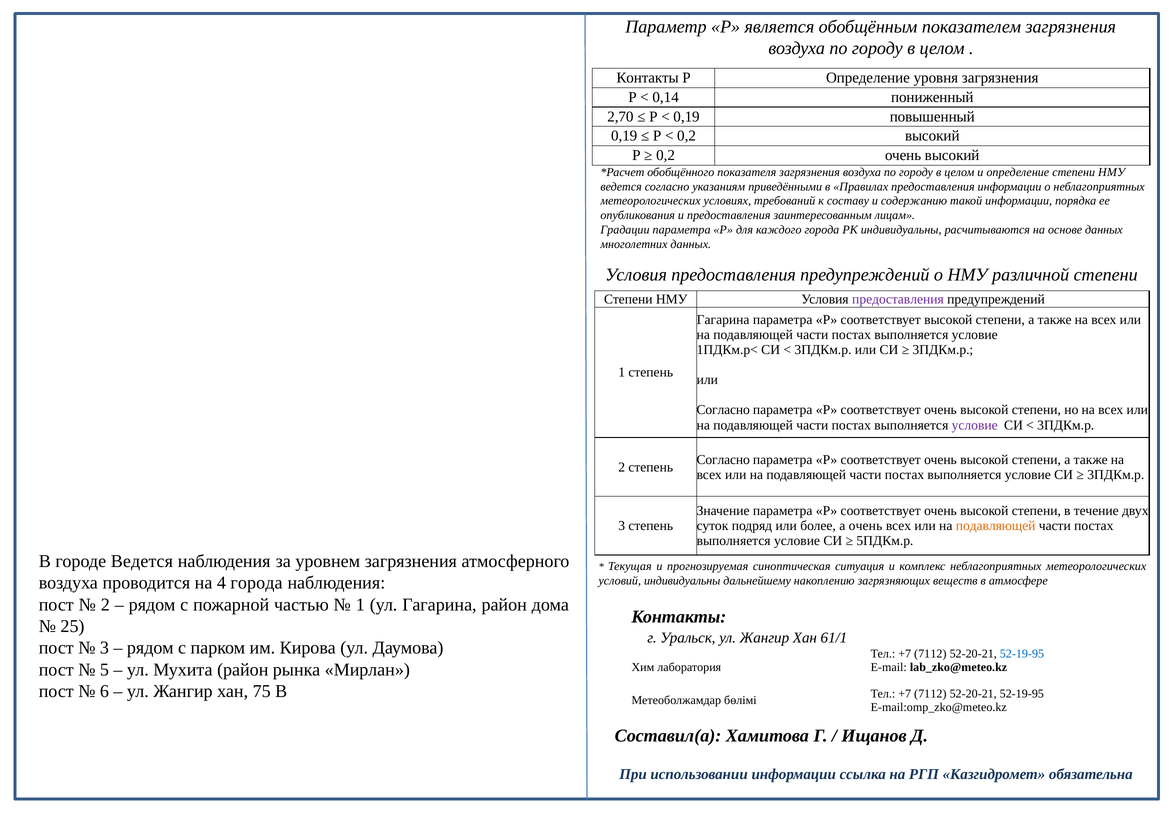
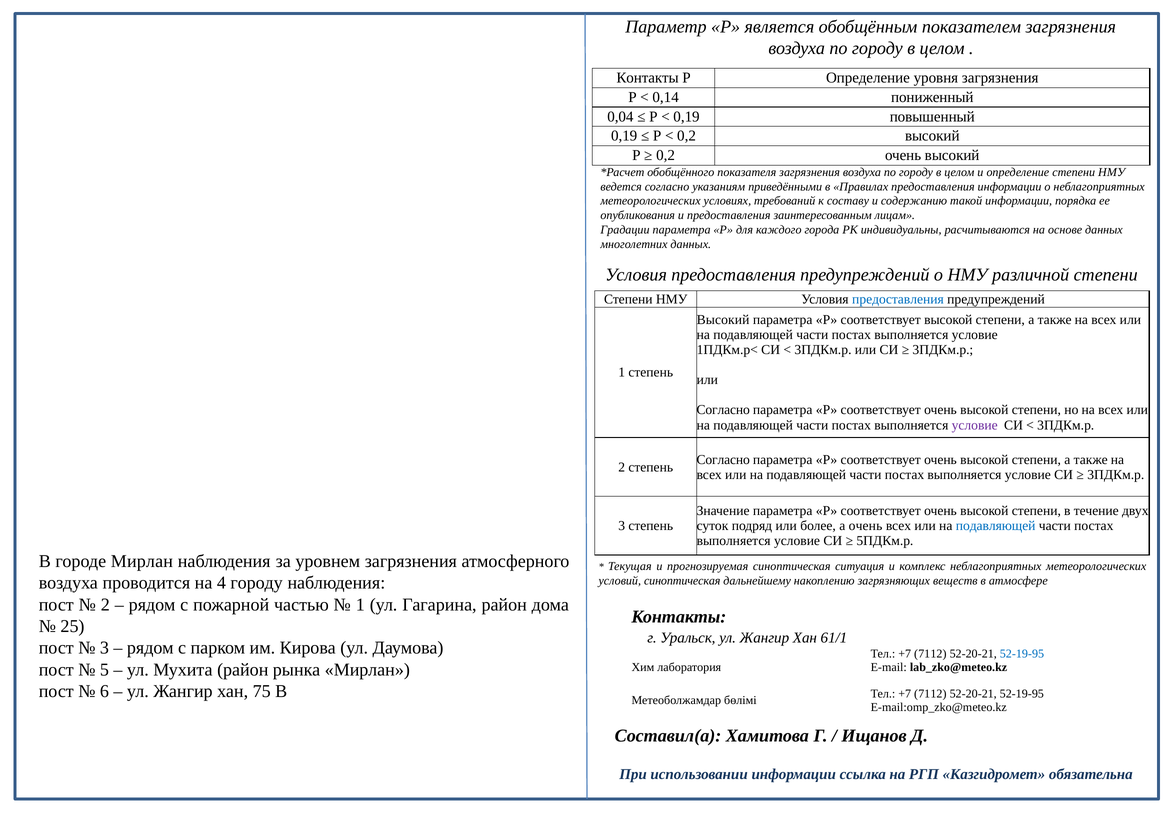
2,70: 2,70 -> 0,04 (620, 117)
предоставления colour: purple -> blue (898, 299)
Гагарина: Гагарина -> Высокий (723, 320)
подавляющей colour: orange -> blue (996, 526)
городе Ведется: Ведется -> Мирлан (142, 561)
4 города: города -> городу (257, 583)
условий индивидуальны: индивидуальны -> синоптическая (682, 580)
